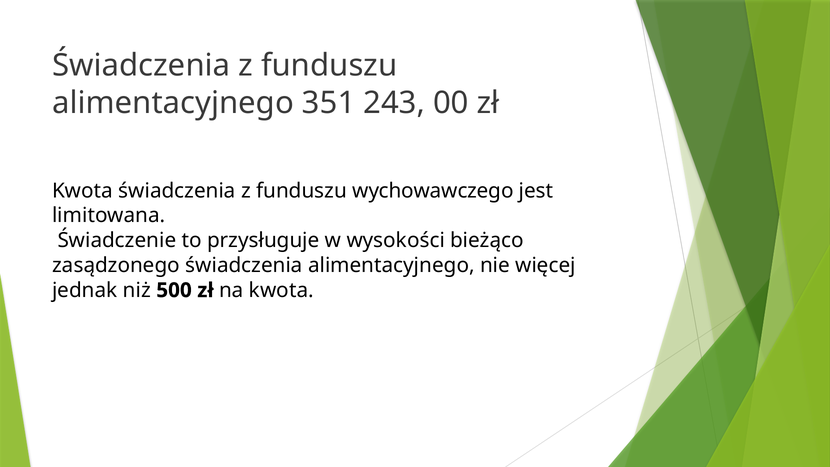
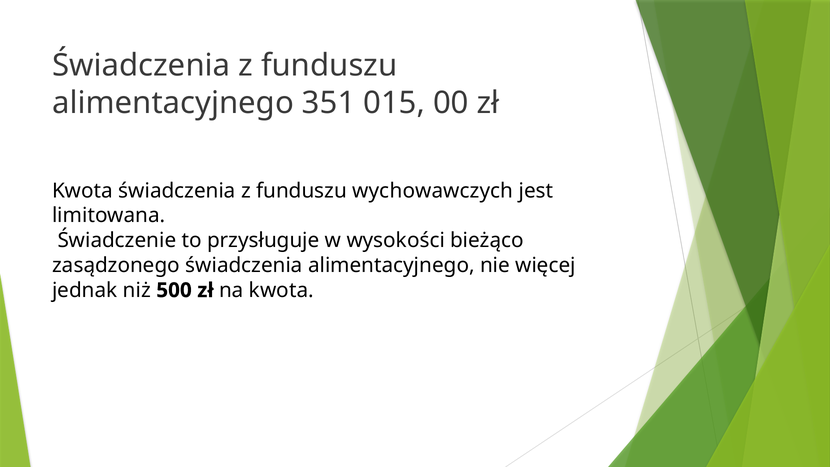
243: 243 -> 015 (394, 103)
wychowawczego: wychowawczego -> wychowawczych (433, 191)
